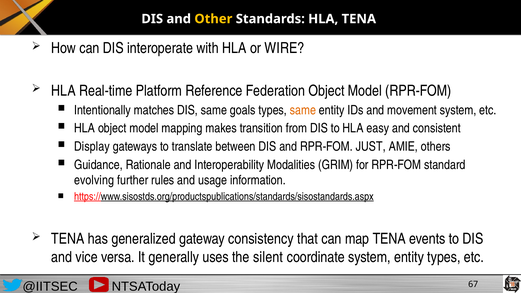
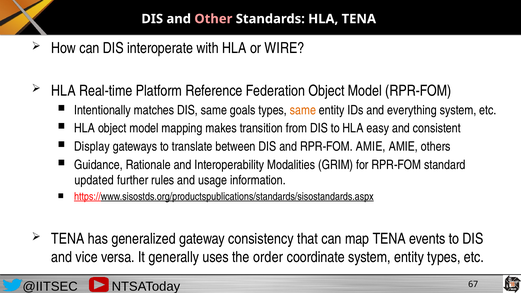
Other colour: yellow -> pink (213, 19)
movement: movement -> everything (412, 110)
RPR-FOM JUST: JUST -> AMIE (371, 147)
evolving: evolving -> updated (94, 180)
silent: silent -> order (268, 257)
